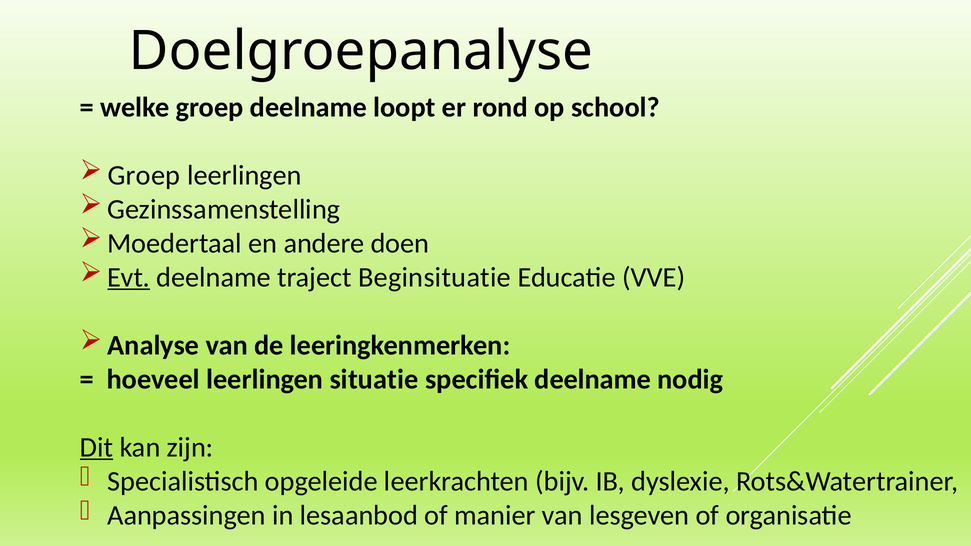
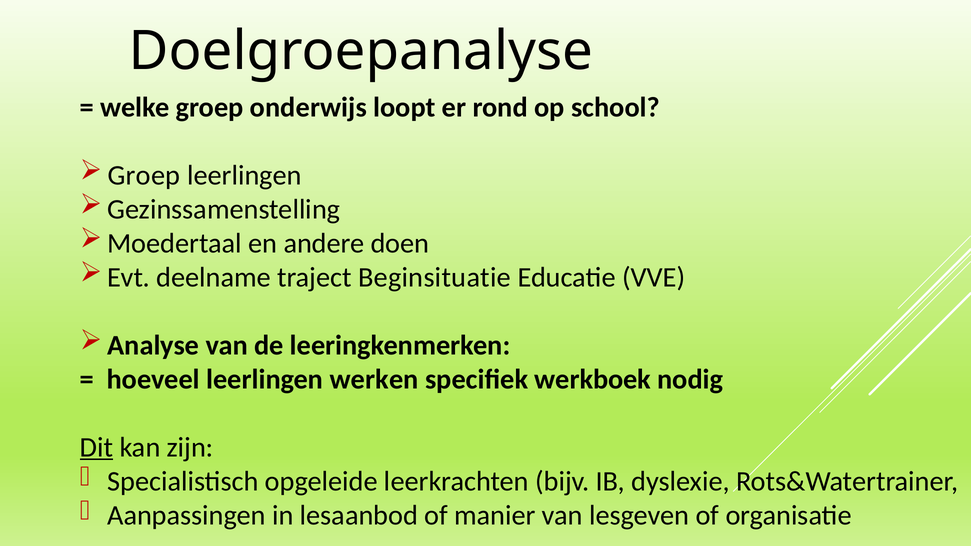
groep deelname: deelname -> onderwijs (308, 107)
Evt underline: present -> none (129, 277)
situatie: situatie -> werken (374, 379)
specifiek deelname: deelname -> werkboek (593, 379)
